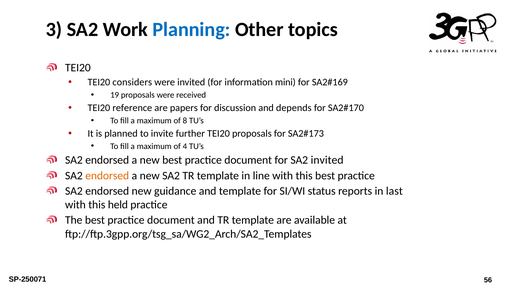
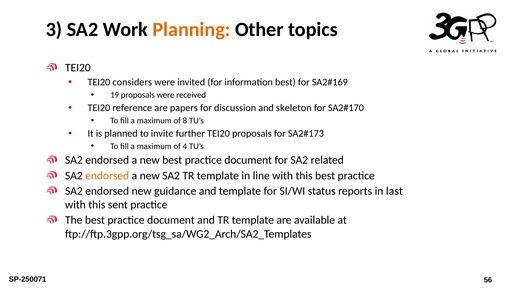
Planning colour: blue -> orange (191, 29)
information mini: mini -> best (285, 82)
depends: depends -> skeleton (294, 108)
SA2 invited: invited -> related (327, 160)
held: held -> sent (118, 205)
